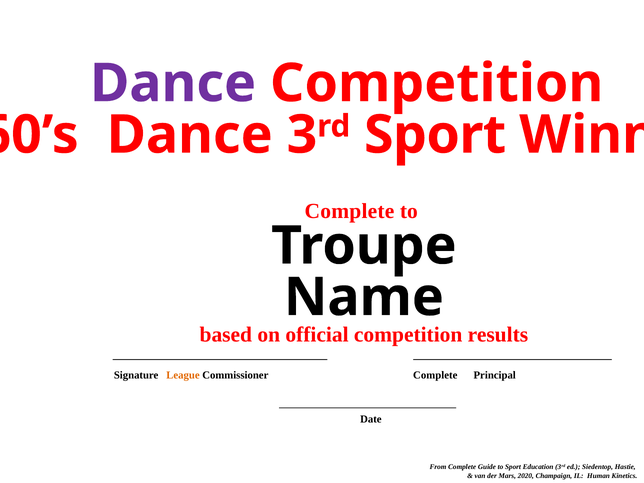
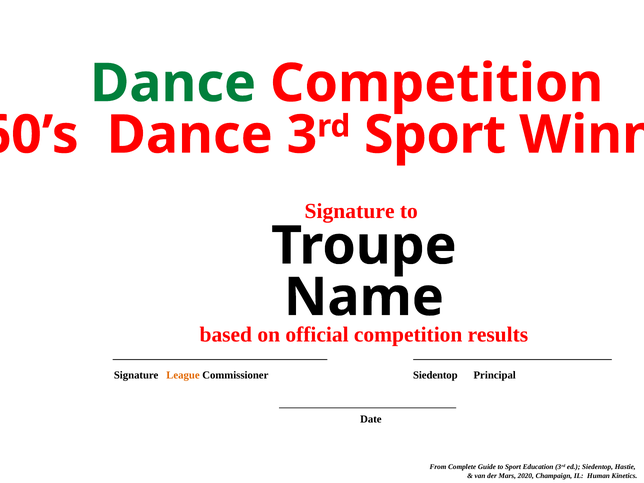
Dance colour: purple -> green (173, 83)
Complete: Complete -> Signature (350, 211)
Complete: Complete -> Siedentop (435, 375)
